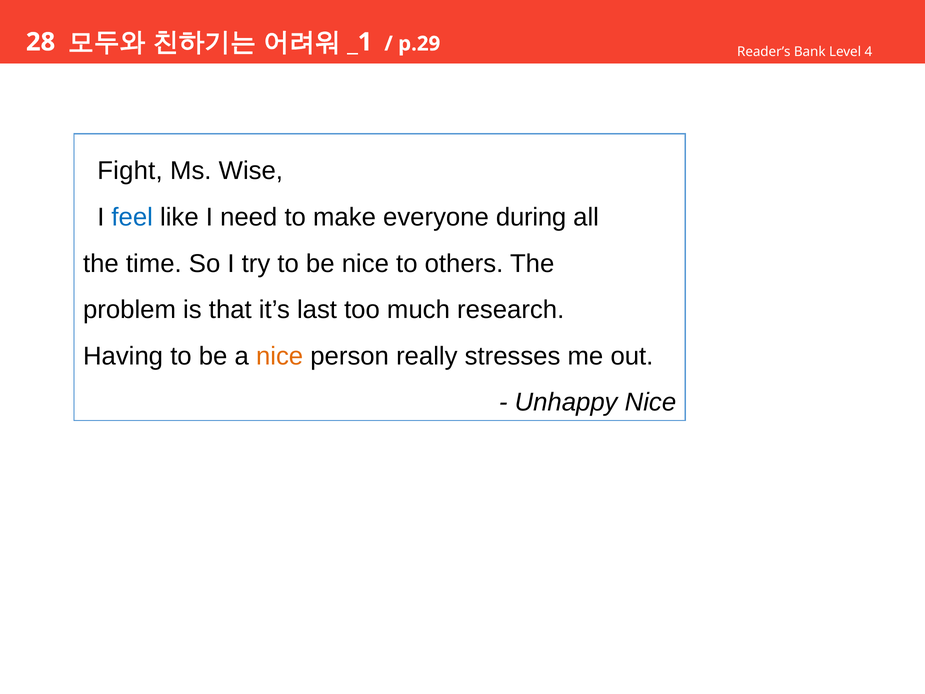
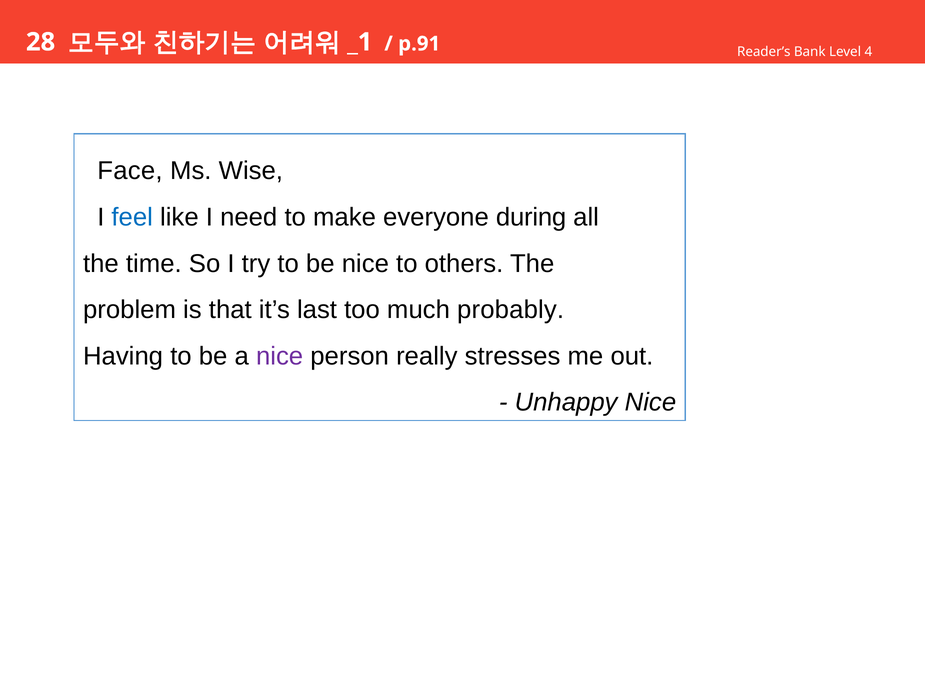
p.29: p.29 -> p.91 (419, 44)
Fight: Fight -> Face (130, 171)
research: research -> probably (511, 310)
nice colour: orange -> purple (280, 356)
